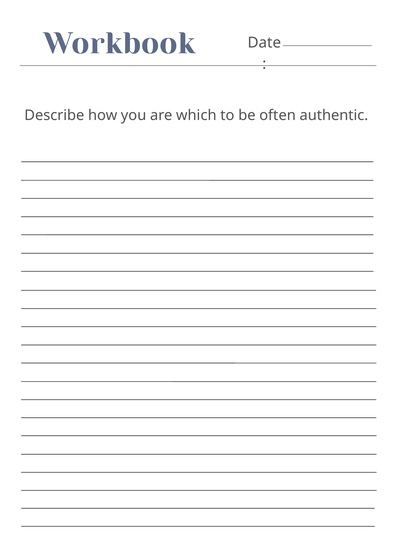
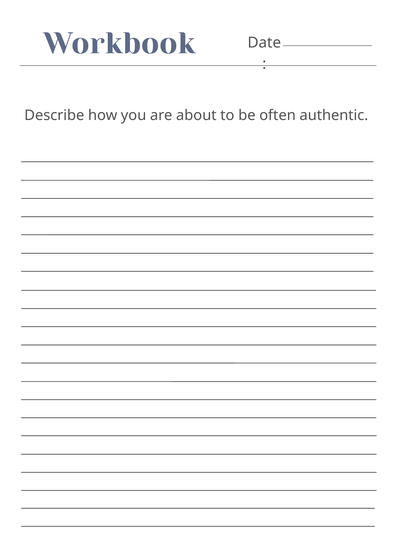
which: which -> about (196, 115)
